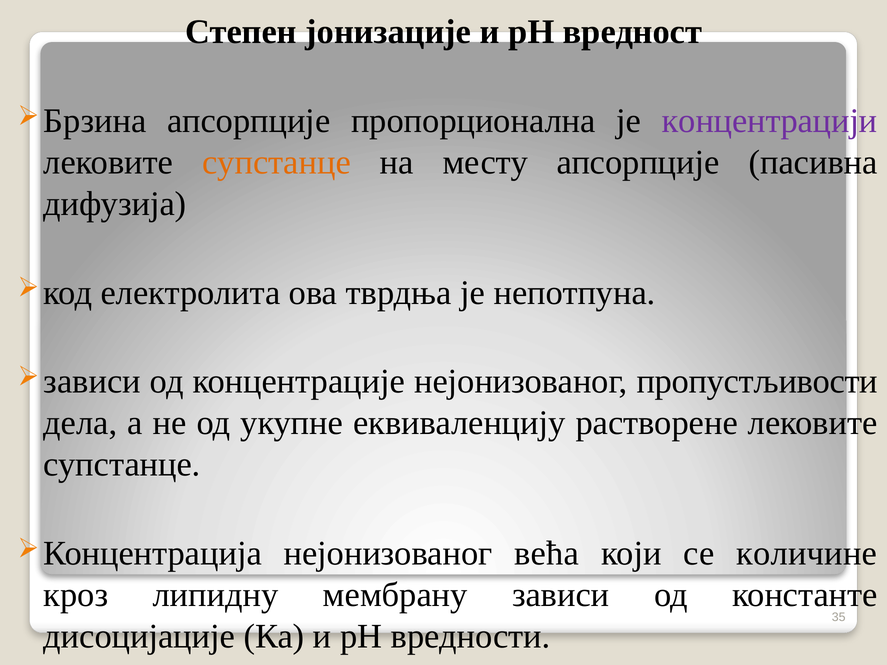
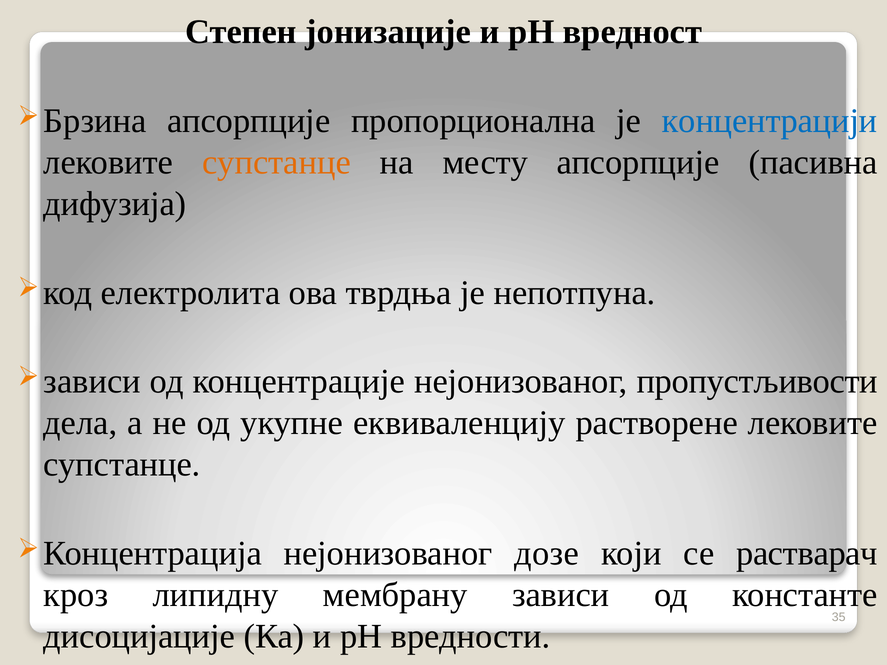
концентрацији colour: purple -> blue (770, 121)
већа: већа -> дозе (547, 554)
количине: количине -> растварач (807, 554)
